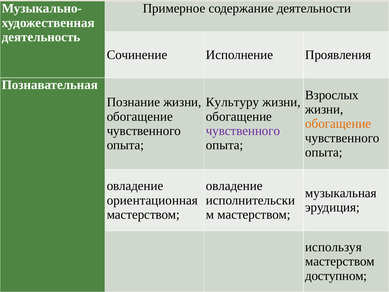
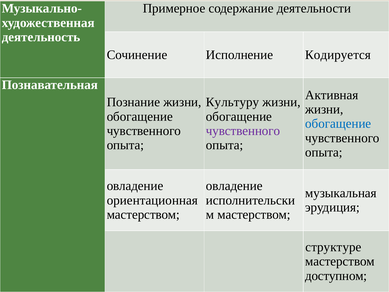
Проявления: Проявления -> Кодируется (338, 55)
Взрослых: Взрослых -> Активная (332, 95)
обогащение colour: orange -> blue (338, 124)
используя: используя -> структуре (333, 247)
